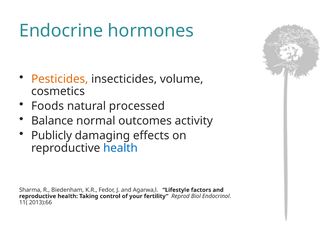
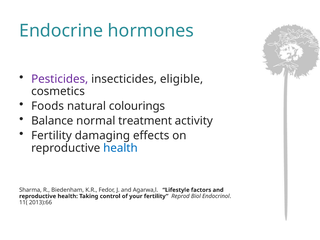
Pesticides colour: orange -> purple (60, 79)
volume: volume -> eligible (182, 79)
processed: processed -> colourings (137, 106)
outcomes: outcomes -> treatment (145, 121)
Publicly: Publicly -> Fertility (51, 136)
